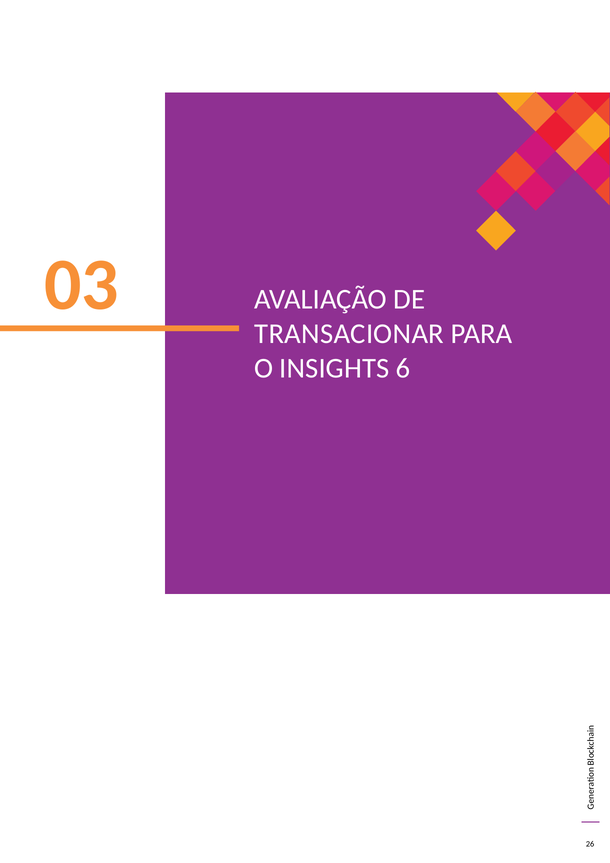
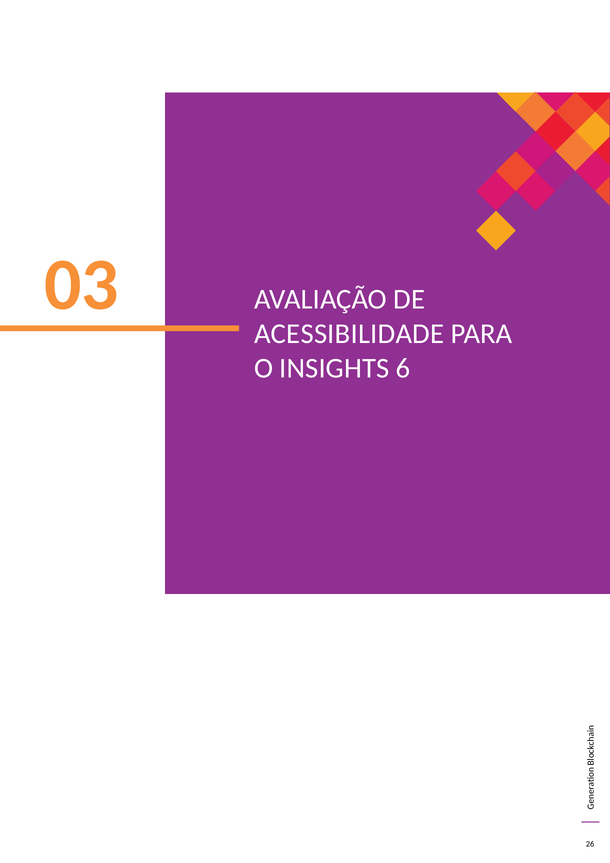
TRANSACIONAR: TRANSACIONAR -> ACESSIBILIDADE (349, 334)
